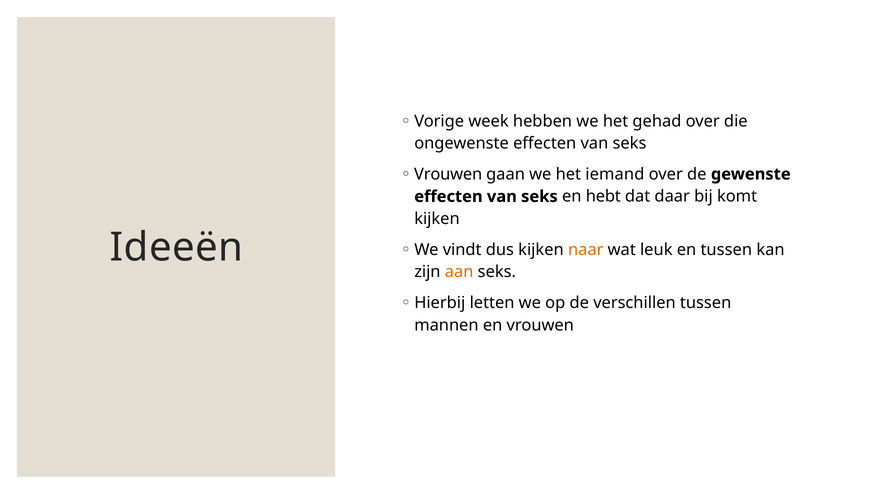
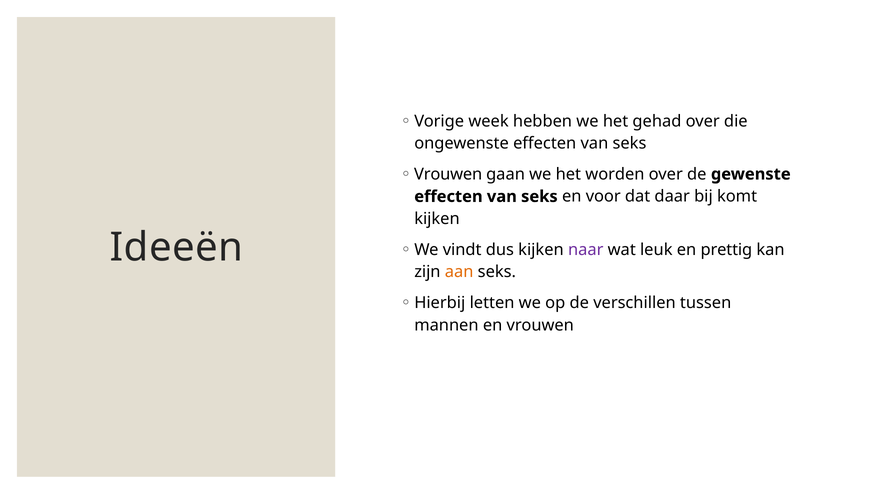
iemand: iemand -> worden (615, 174)
hebt: hebt -> voor (603, 196)
naar colour: orange -> purple (586, 250)
en tussen: tussen -> prettig (726, 250)
